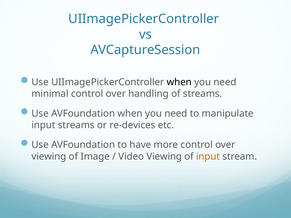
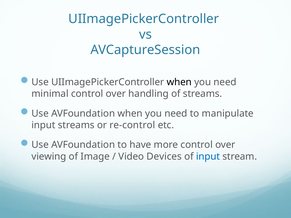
re-devices: re-devices -> re-control (132, 125)
Video Viewing: Viewing -> Devices (164, 157)
input colour: orange -> blue (208, 157)
